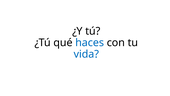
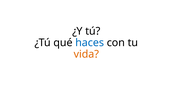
vida colour: blue -> orange (86, 54)
